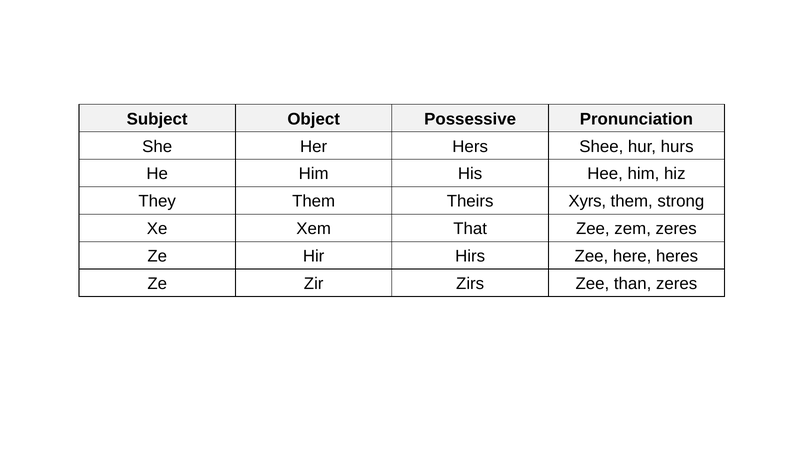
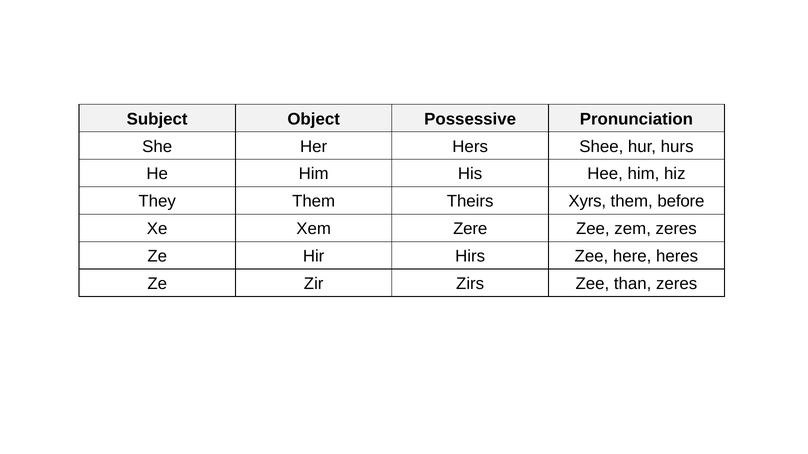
strong: strong -> before (681, 202)
That: That -> Zere (470, 229)
